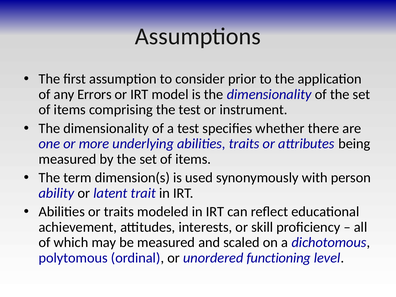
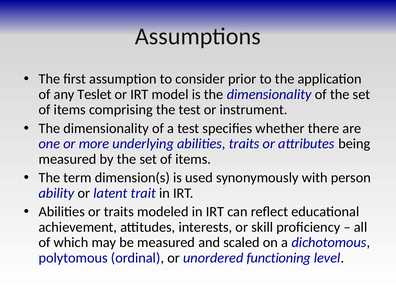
Errors: Errors -> Teslet (94, 94)
